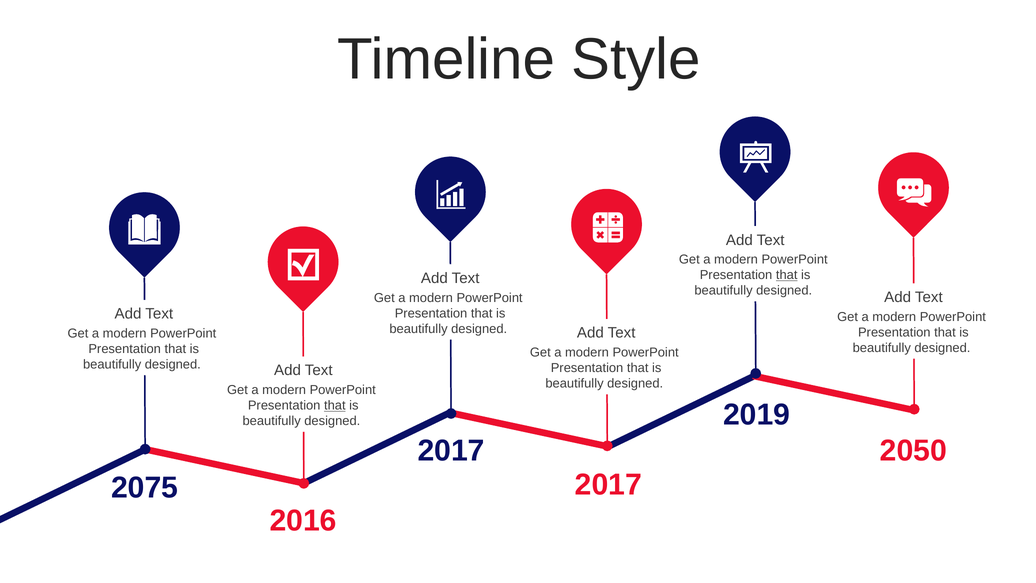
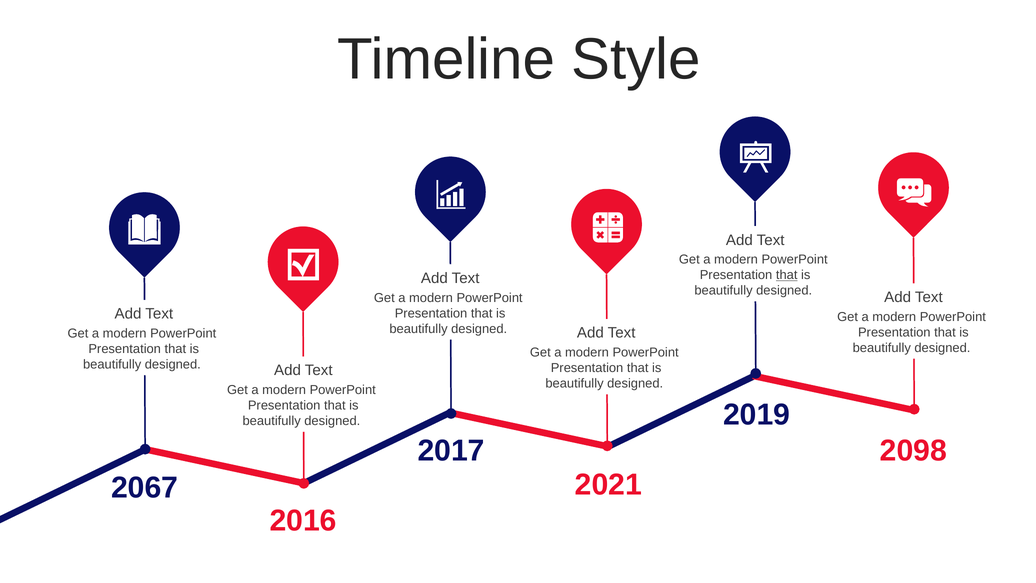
that underline: present -> none (335, 405)
2050: 2050 -> 2098 (914, 451)
2017: 2017 -> 2021 (608, 485)
2075: 2075 -> 2067 (145, 487)
